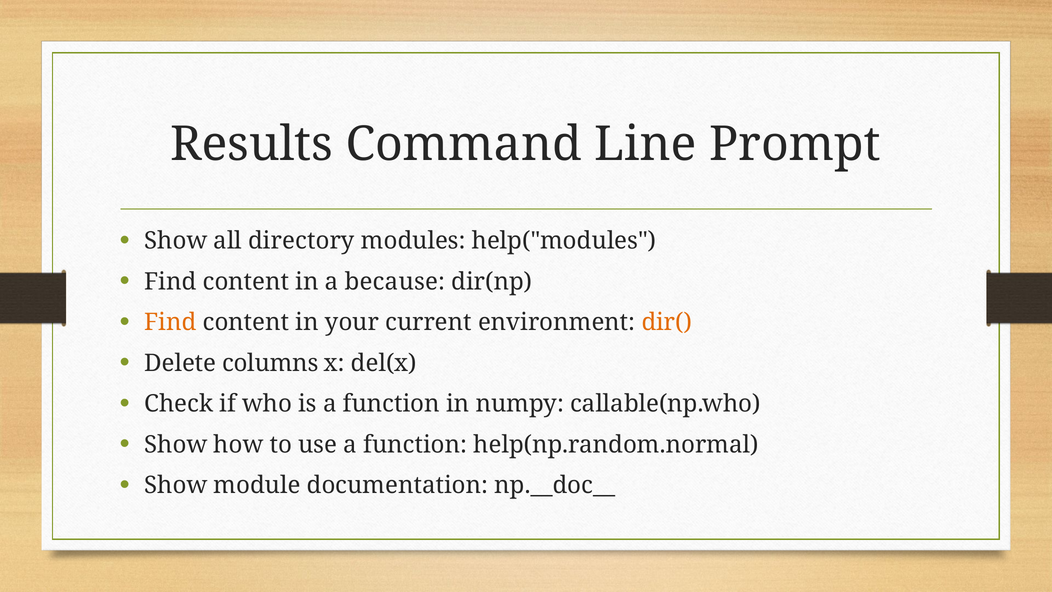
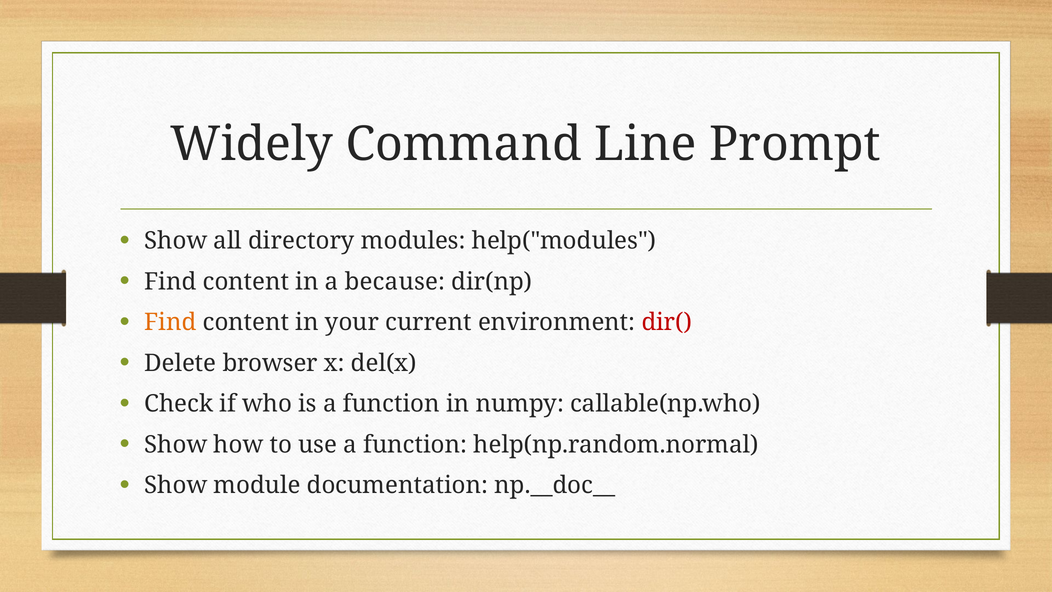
Results: Results -> Widely (252, 144)
dir( colour: orange -> red (667, 322)
columns: columns -> browser (270, 363)
